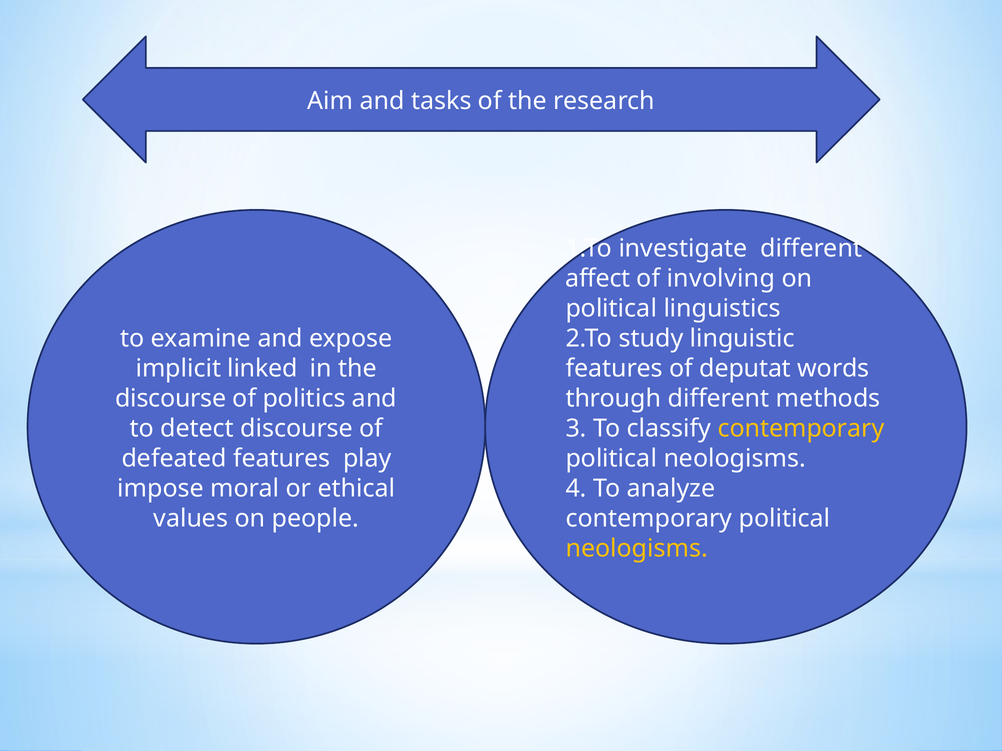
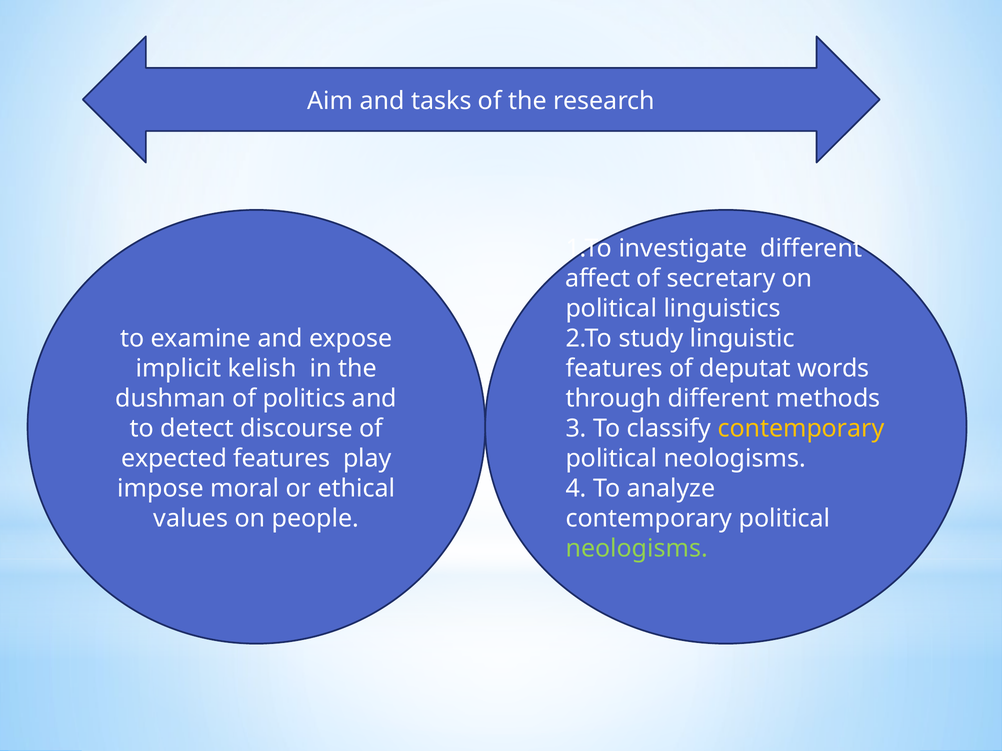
involving: involving -> secretary (721, 278)
linked: linked -> kelish (262, 369)
discourse: discourse -> dushman (171, 399)
defeated: defeated -> expected (174, 459)
neologisms colour: yellow -> light green (637, 549)
